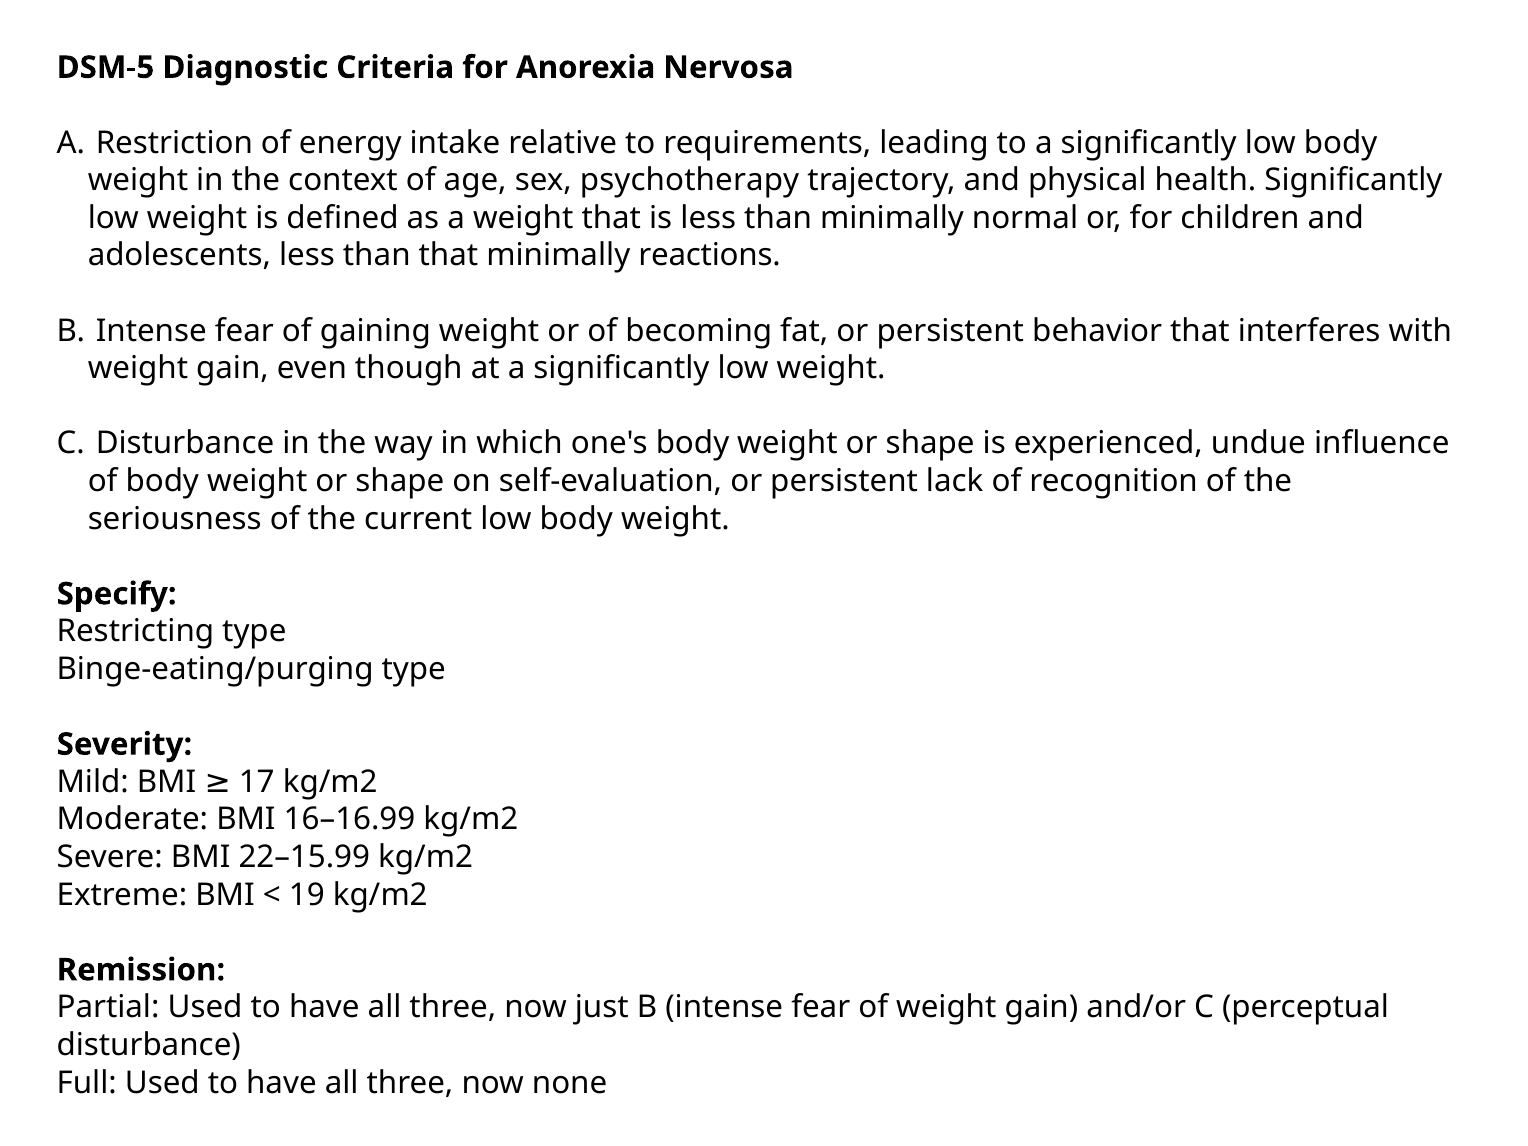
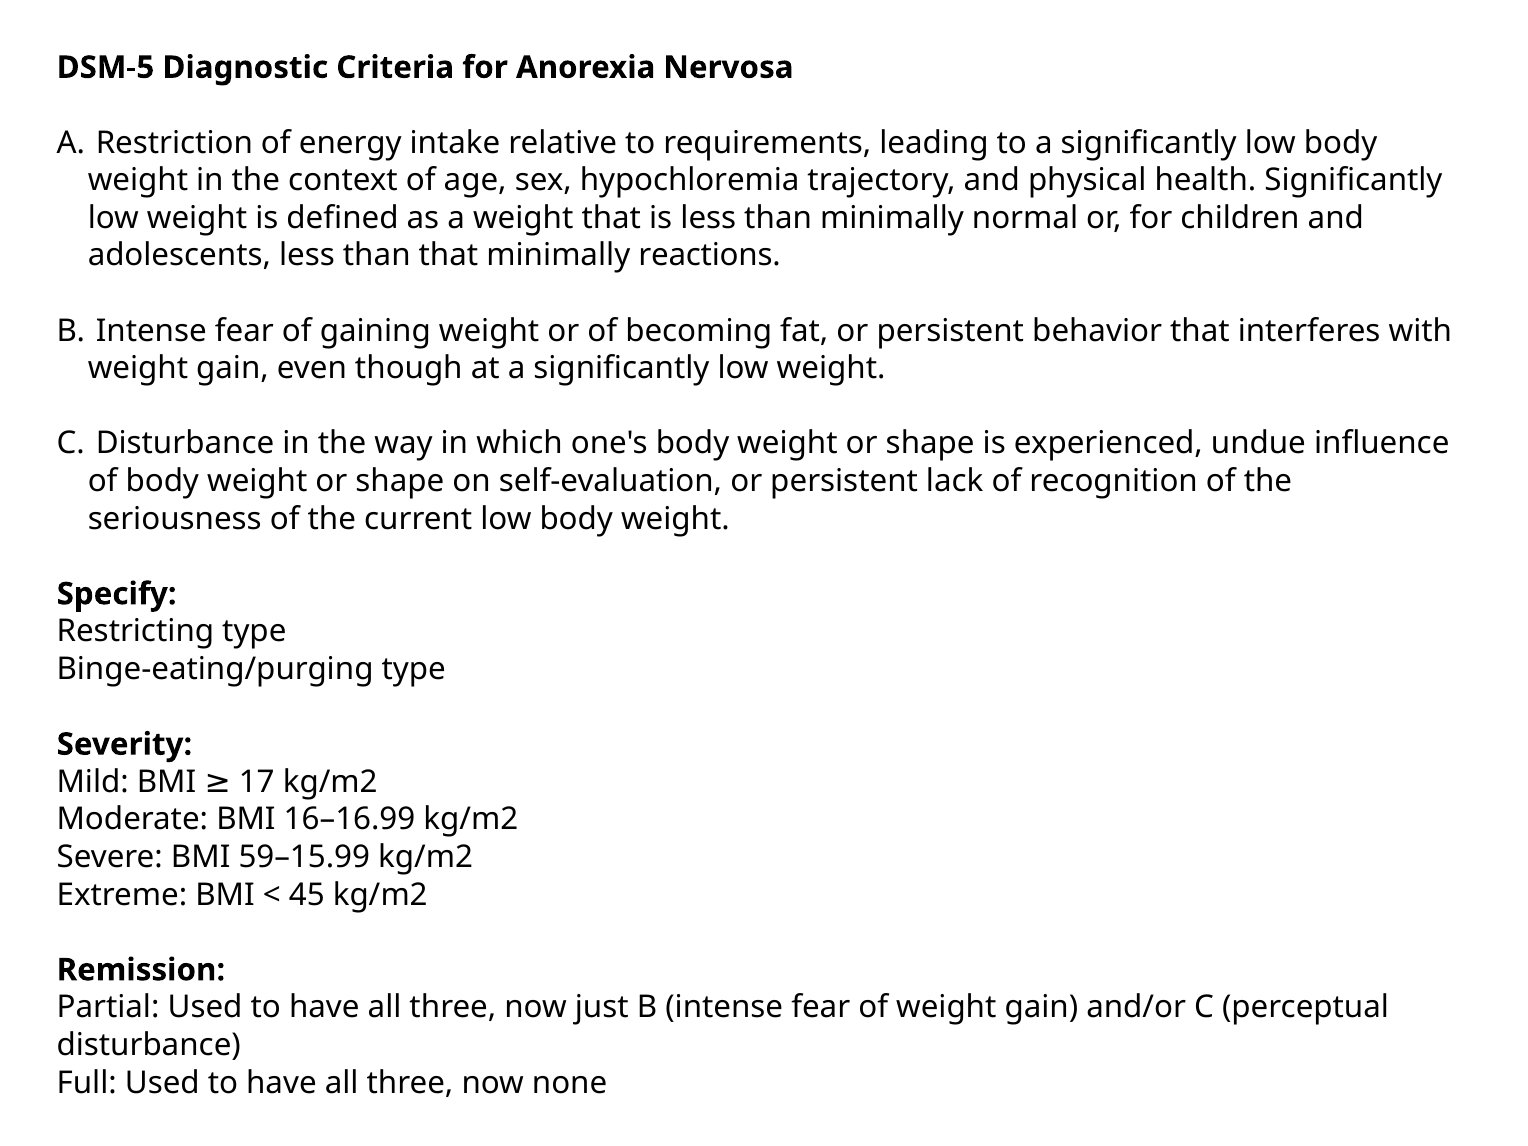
psychotherapy: psychotherapy -> hypochloremia (690, 180)
22–15.99: 22–15.99 -> 59–15.99 (304, 857)
19: 19 -> 45 (307, 895)
